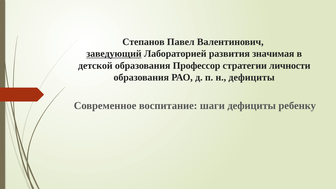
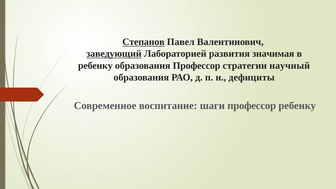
Степанов underline: none -> present (143, 42)
детской: детской -> ребенку (95, 66)
личности: личности -> научный (290, 66)
шаги дефициты: дефициты -> профессор (252, 106)
